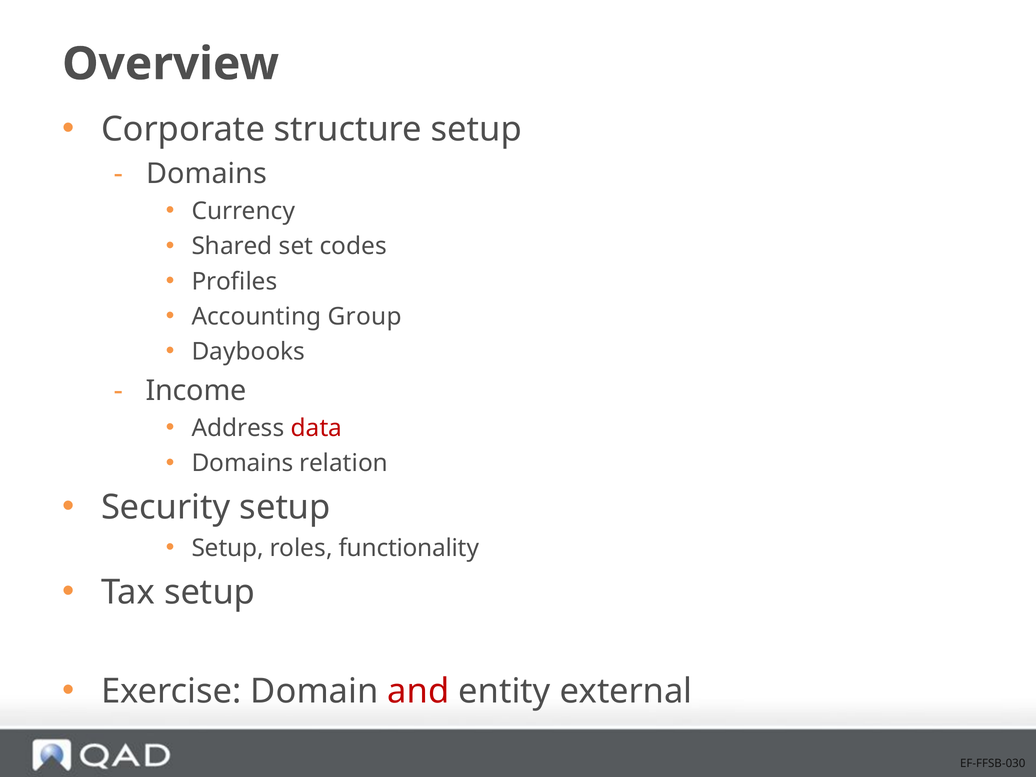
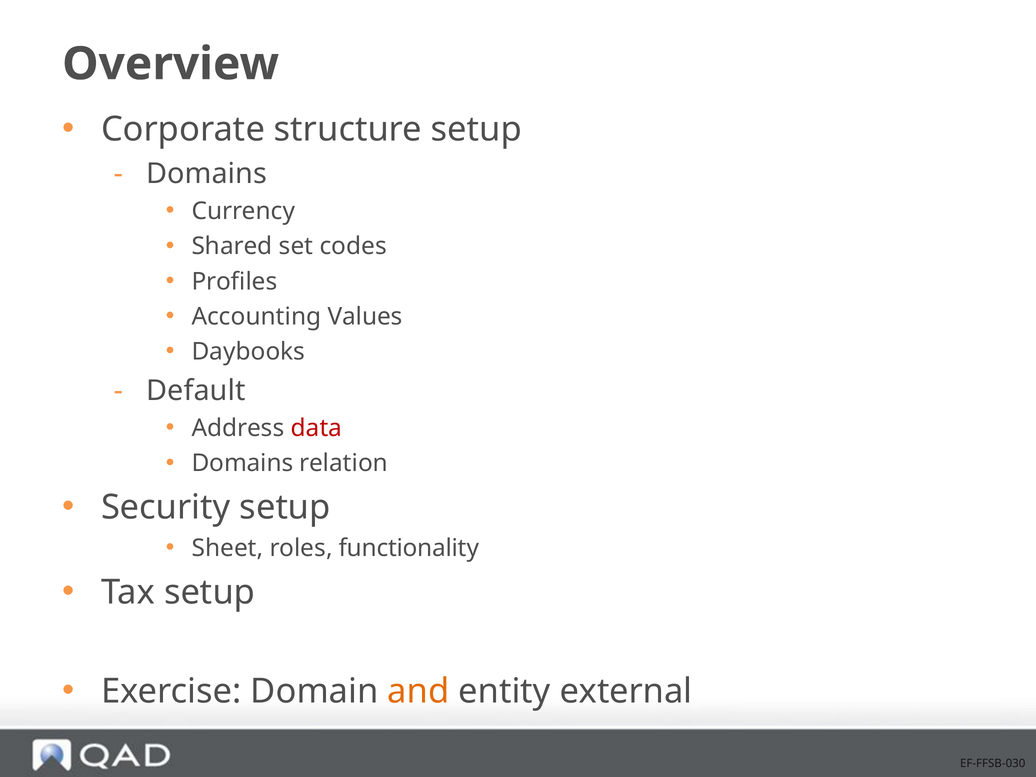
Group: Group -> Values (365, 317)
Income: Income -> Default (196, 391)
Setup: Setup -> Sheet (228, 548)
and colour: red -> orange (418, 691)
